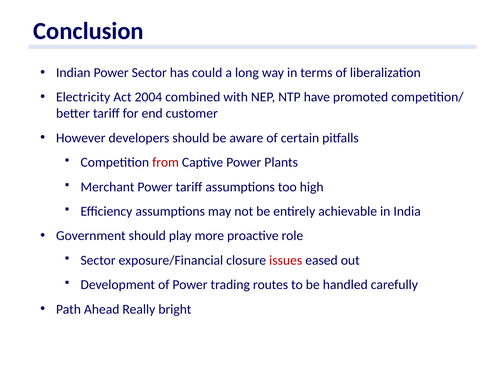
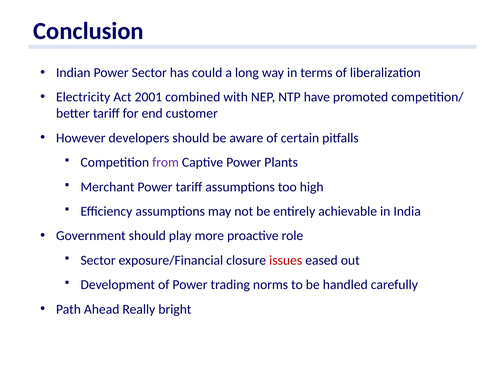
2004: 2004 -> 2001 (148, 97)
from colour: red -> purple (166, 162)
routes: routes -> norms (271, 285)
